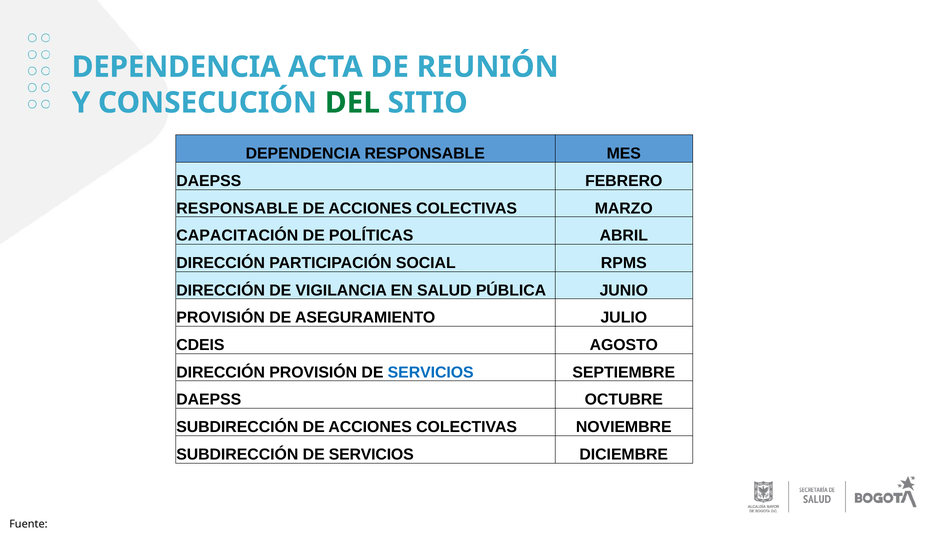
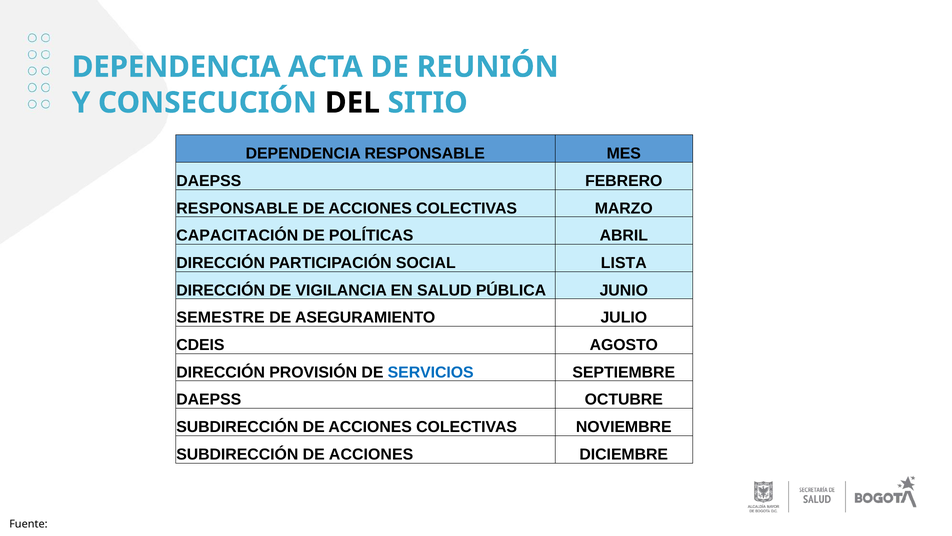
DEL colour: green -> black (352, 103)
RPMS: RPMS -> LISTA (624, 263)
PROVISIÓN: PROVISIÓN -> SEMESTRE (221, 317)
SERVICIOS: SERVICIOS -> ACCIONES (371, 454)
